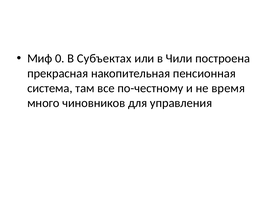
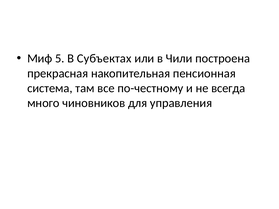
0: 0 -> 5 (60, 59)
время: время -> всегда (228, 88)
